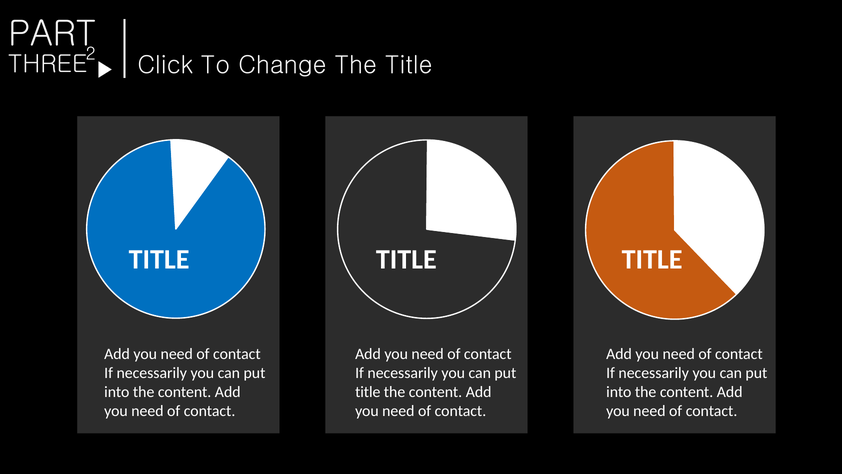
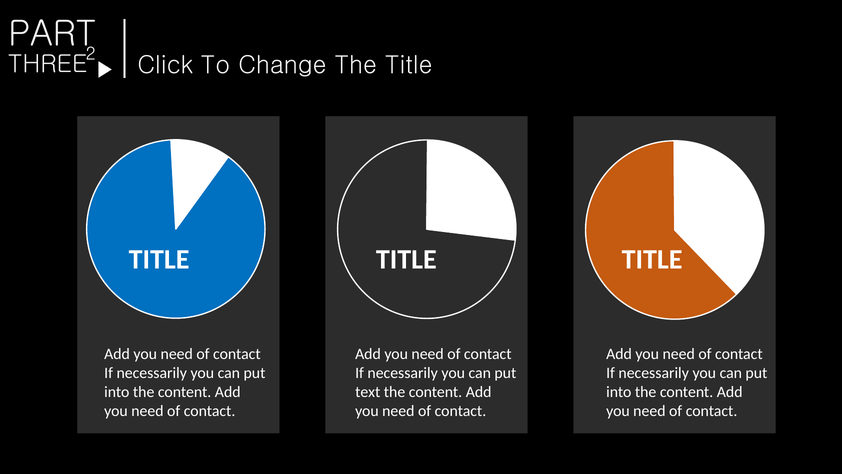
title: title -> text (368, 392)
